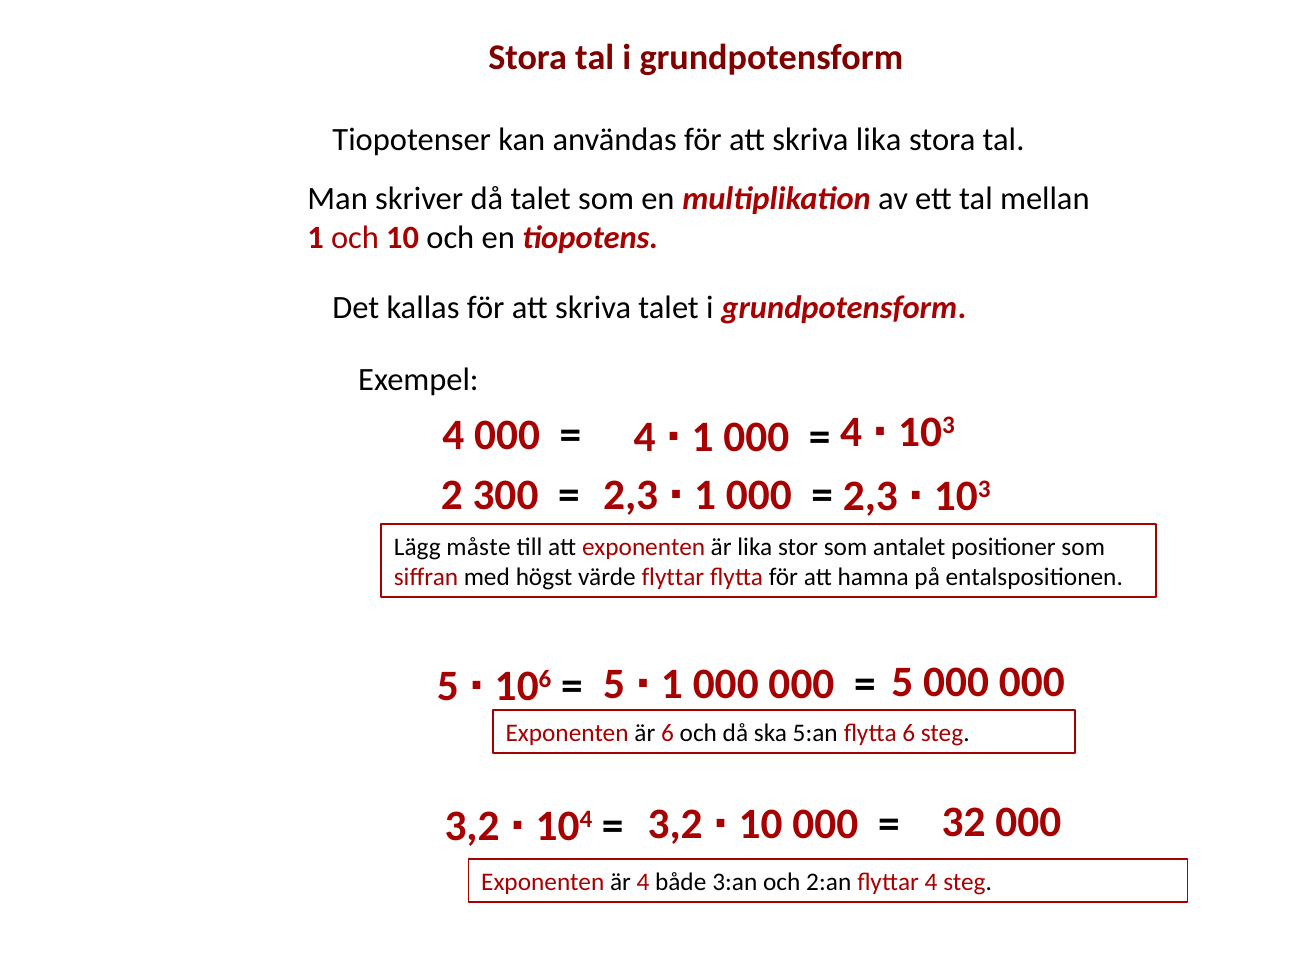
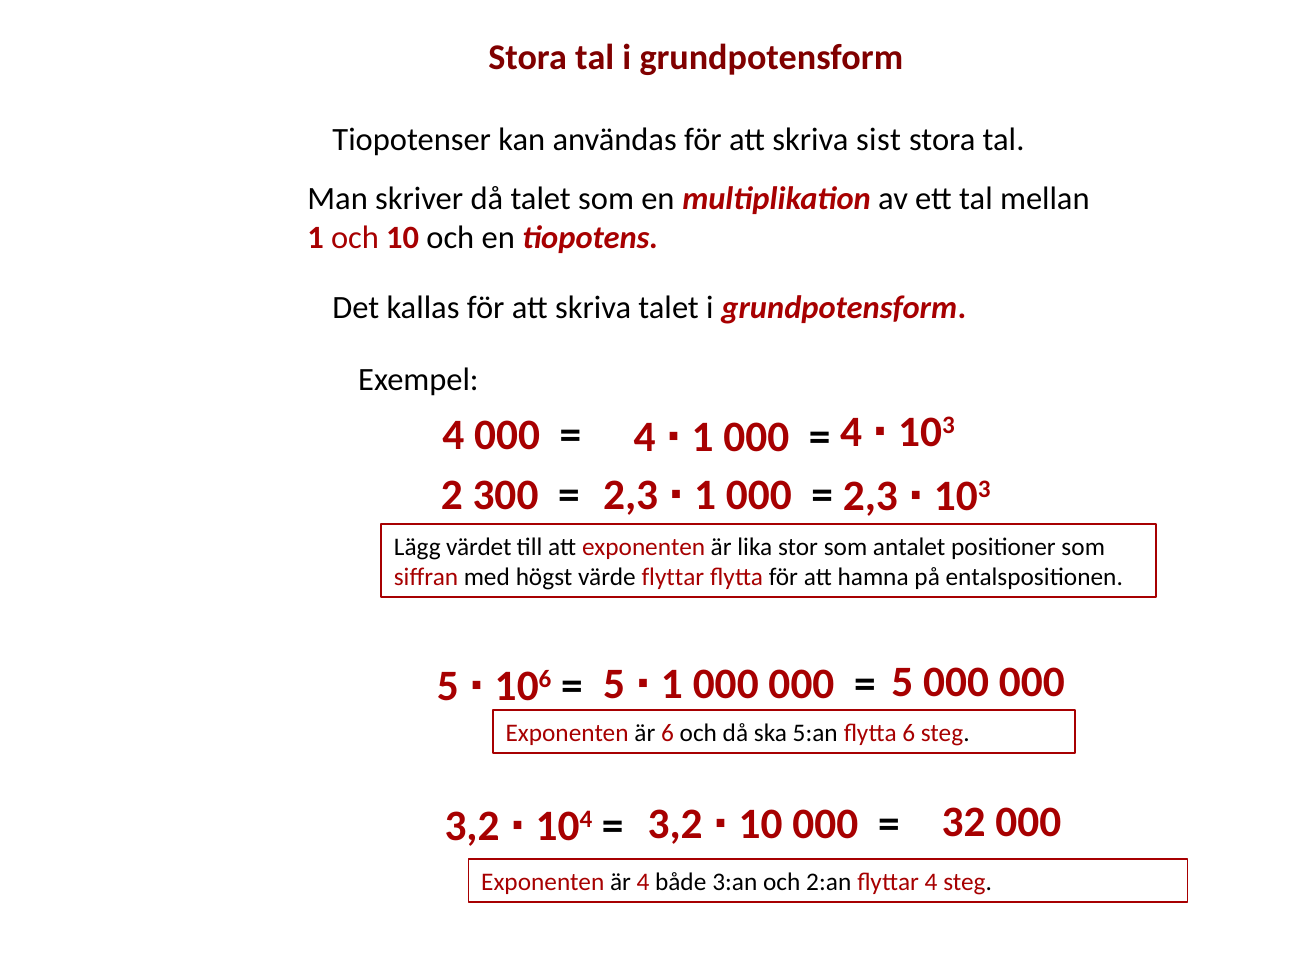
skriva lika: lika -> sist (879, 140)
måste: måste -> värdet (479, 548)
